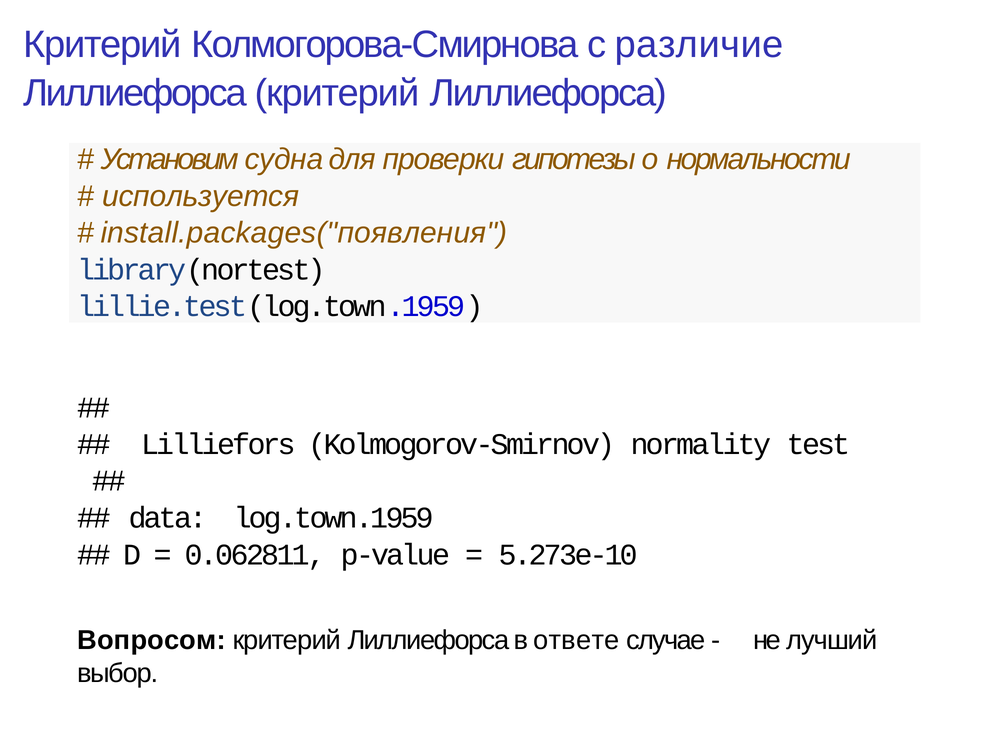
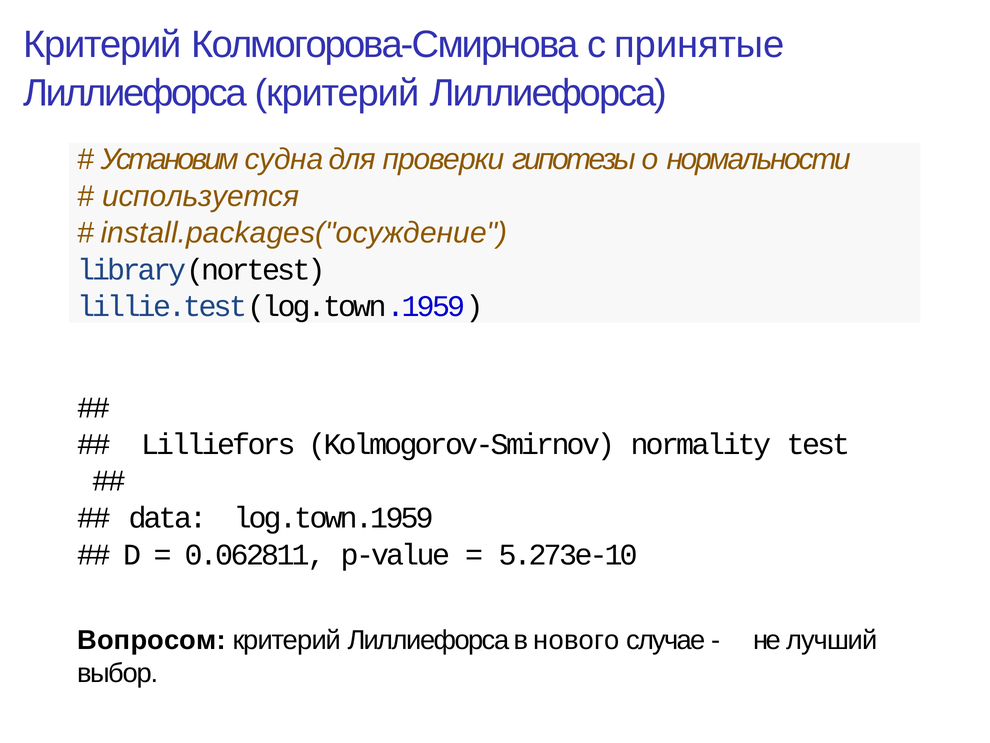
различие: различие -> принятые (699, 45)
install.packages("появления: install.packages("появления -> install.packages("осуждение (304, 233)
ответе: ответе -> нового (576, 640)
